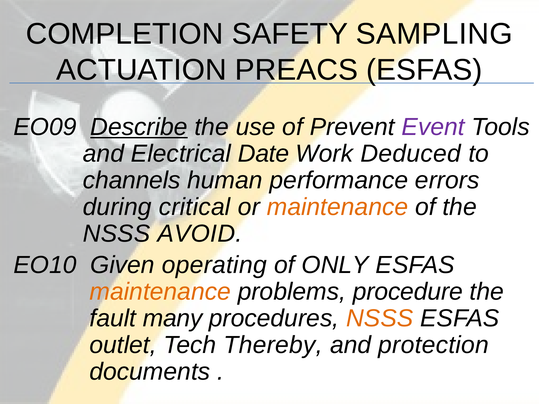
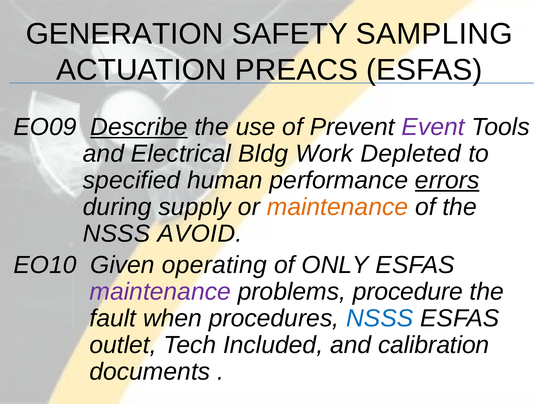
COMPLETION: COMPLETION -> GENERATION (125, 34)
Date: Date -> Bldg (263, 154)
Deduced: Deduced -> Depleted (411, 154)
channels: channels -> specified (132, 180)
errors underline: none -> present (447, 180)
critical: critical -> supply (195, 207)
maintenance colour: orange -> purple (160, 292)
many: many -> when (173, 318)
NSSS colour: orange -> blue (380, 318)
Thereby: Thereby -> Included (273, 345)
protection: protection -> calibration (434, 345)
